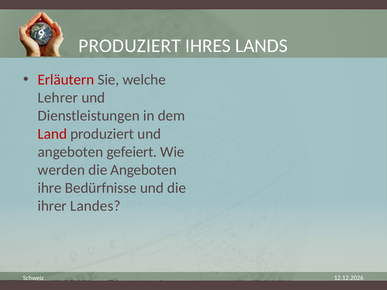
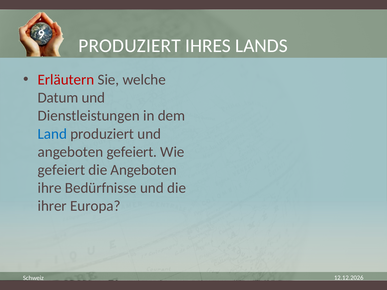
Lehrer: Lehrer -> Datum (58, 98)
Land colour: red -> blue (52, 134)
werden: werden -> gefeiert (61, 170)
Landes: Landes -> Europa (95, 206)
